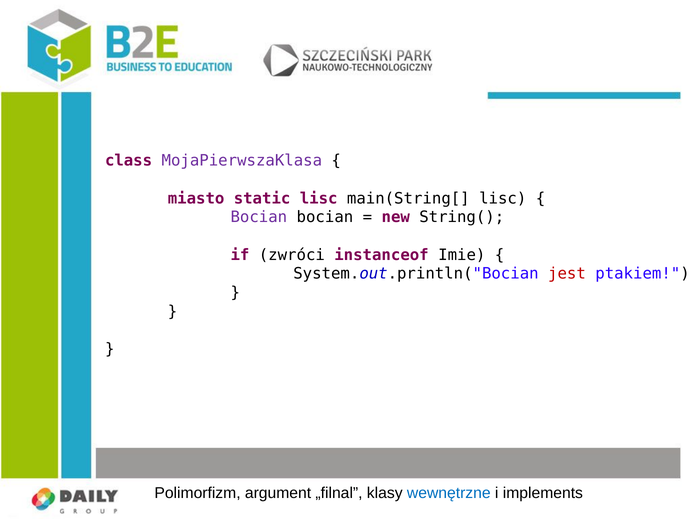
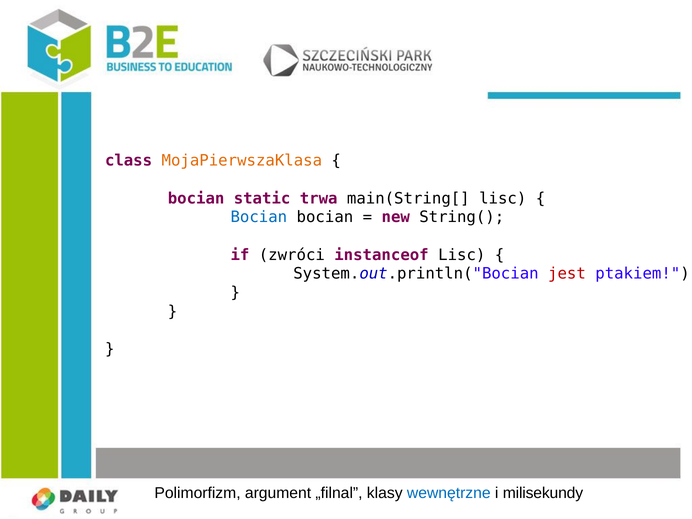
MojaPierwszaKlasa colour: purple -> orange (242, 161)
miasto: miasto -> bocian (196, 198)
static lisc: lisc -> trwa (319, 198)
Bocian colour: purple -> blue (259, 217)
instanceof Imie: Imie -> Lisc (462, 255)
implements: implements -> milisekundy (543, 493)
